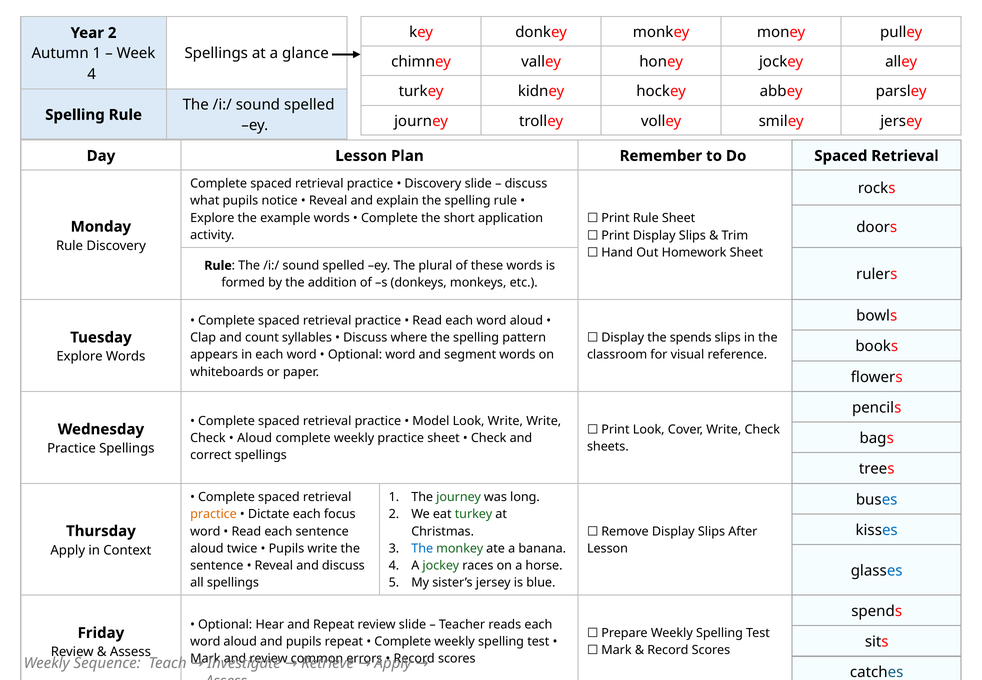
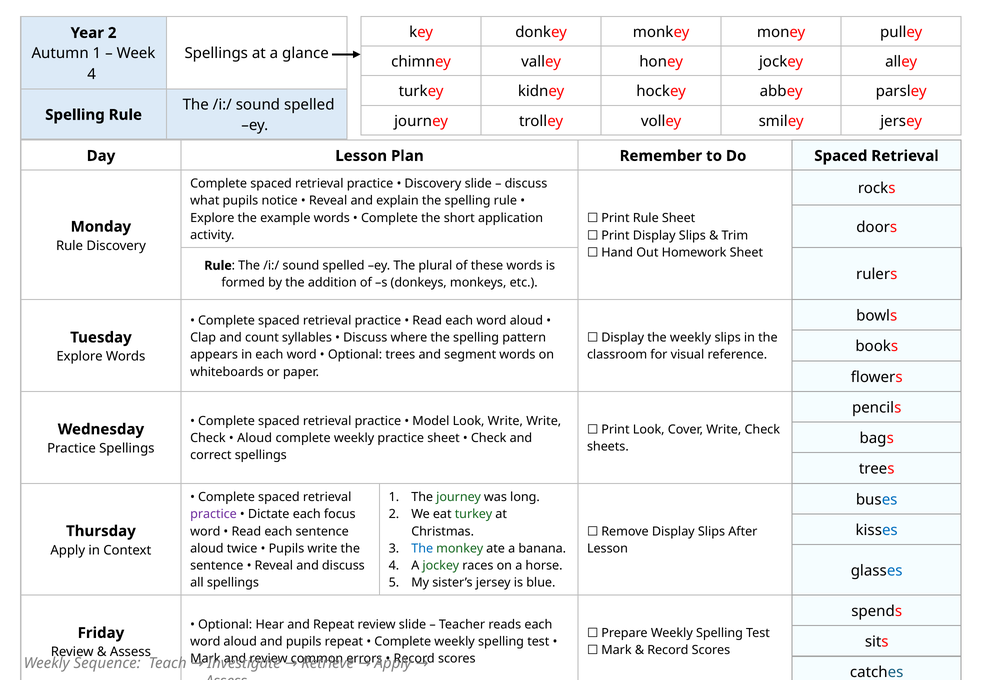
the spends: spends -> weekly (691, 338)
Optional word: word -> trees (400, 355)
practice colour: orange -> purple (214, 514)
